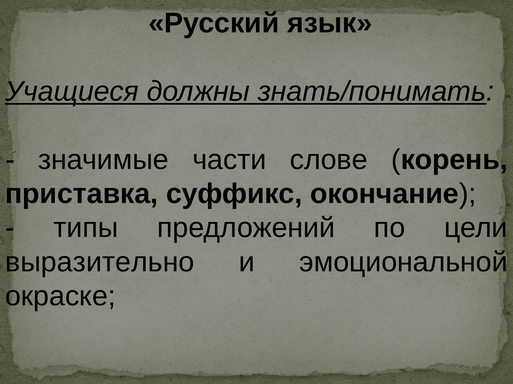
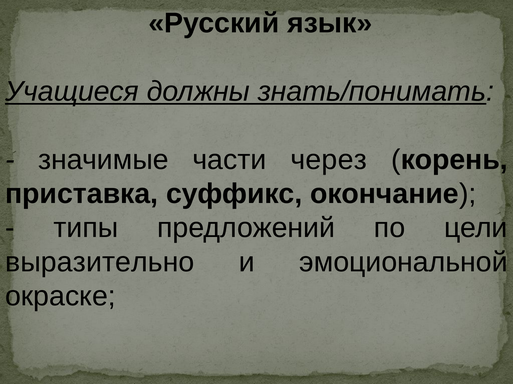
слове: слове -> через (329, 160)
